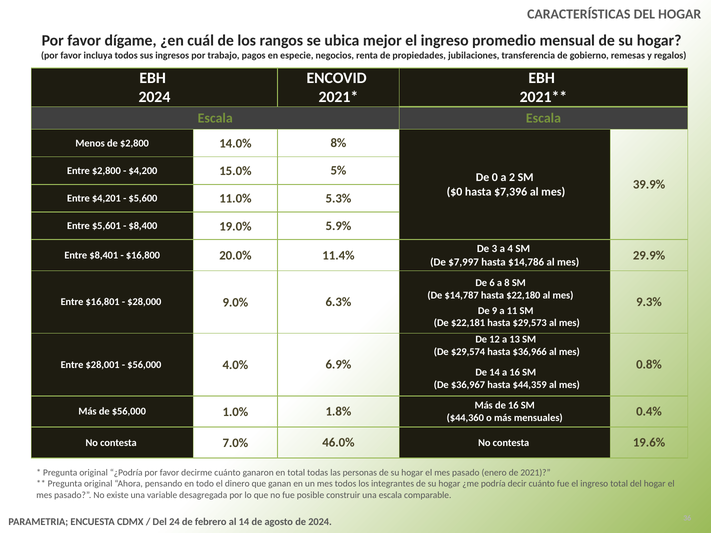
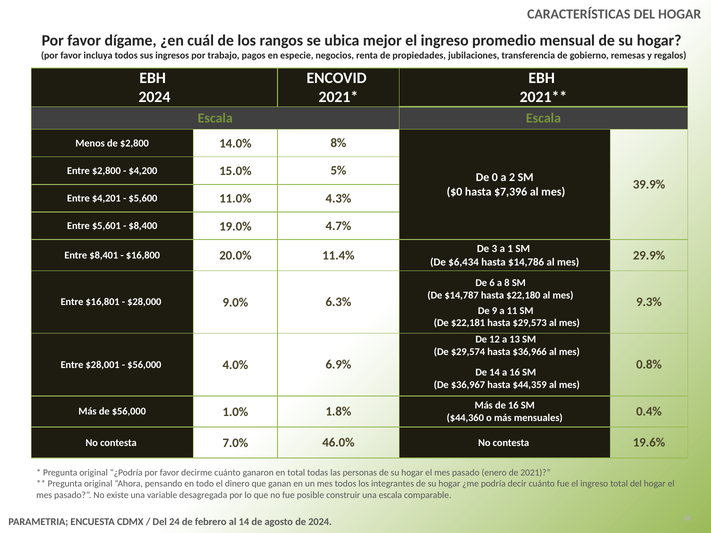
5.3%: 5.3% -> 4.3% (338, 198)
5.9%: 5.9% -> 4.7% (338, 226)
4: 4 -> 1 (510, 249)
$7,997: $7,997 -> $6,434 (464, 262)
